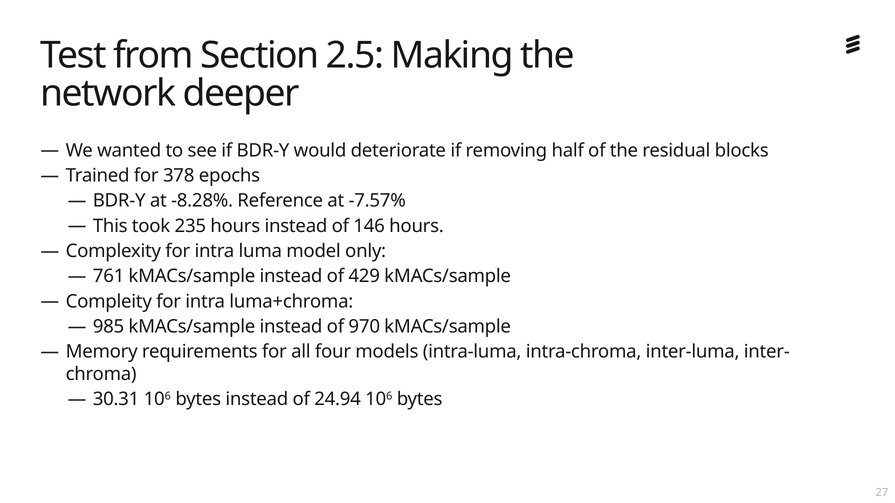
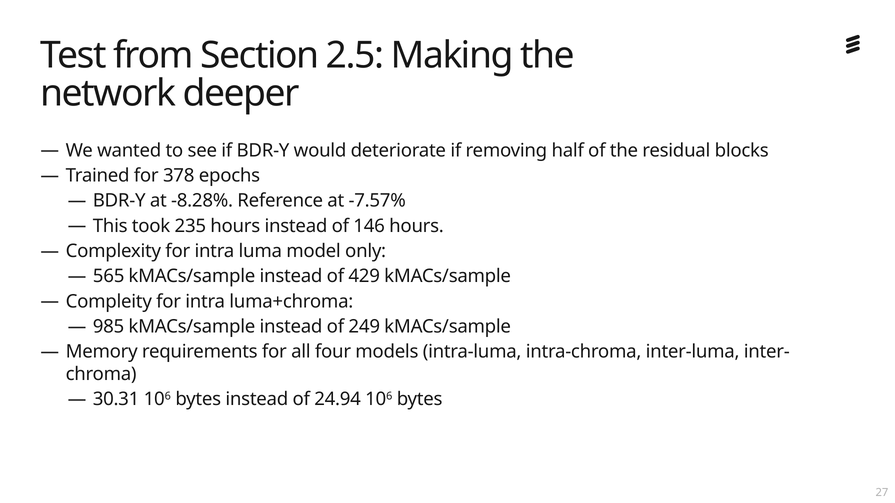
761: 761 -> 565 (109, 276)
970: 970 -> 249 (364, 327)
